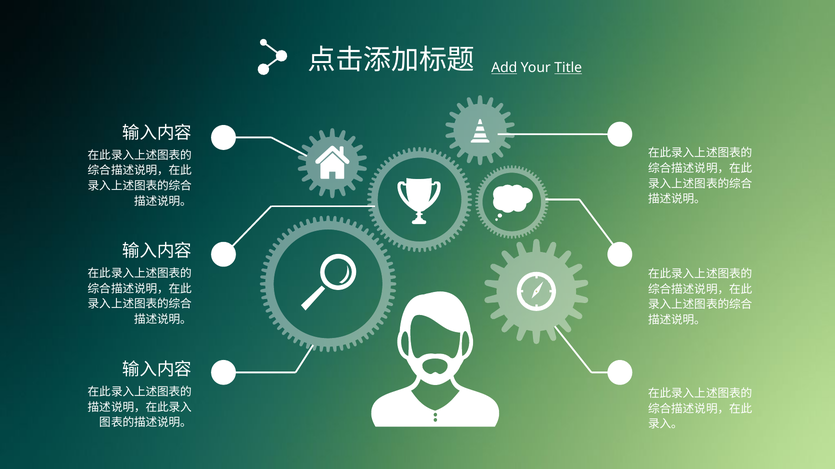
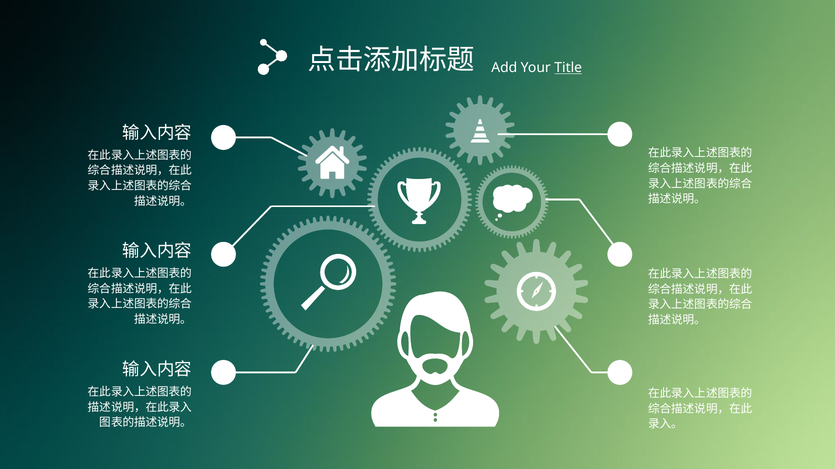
Add underline: present -> none (504, 68)
